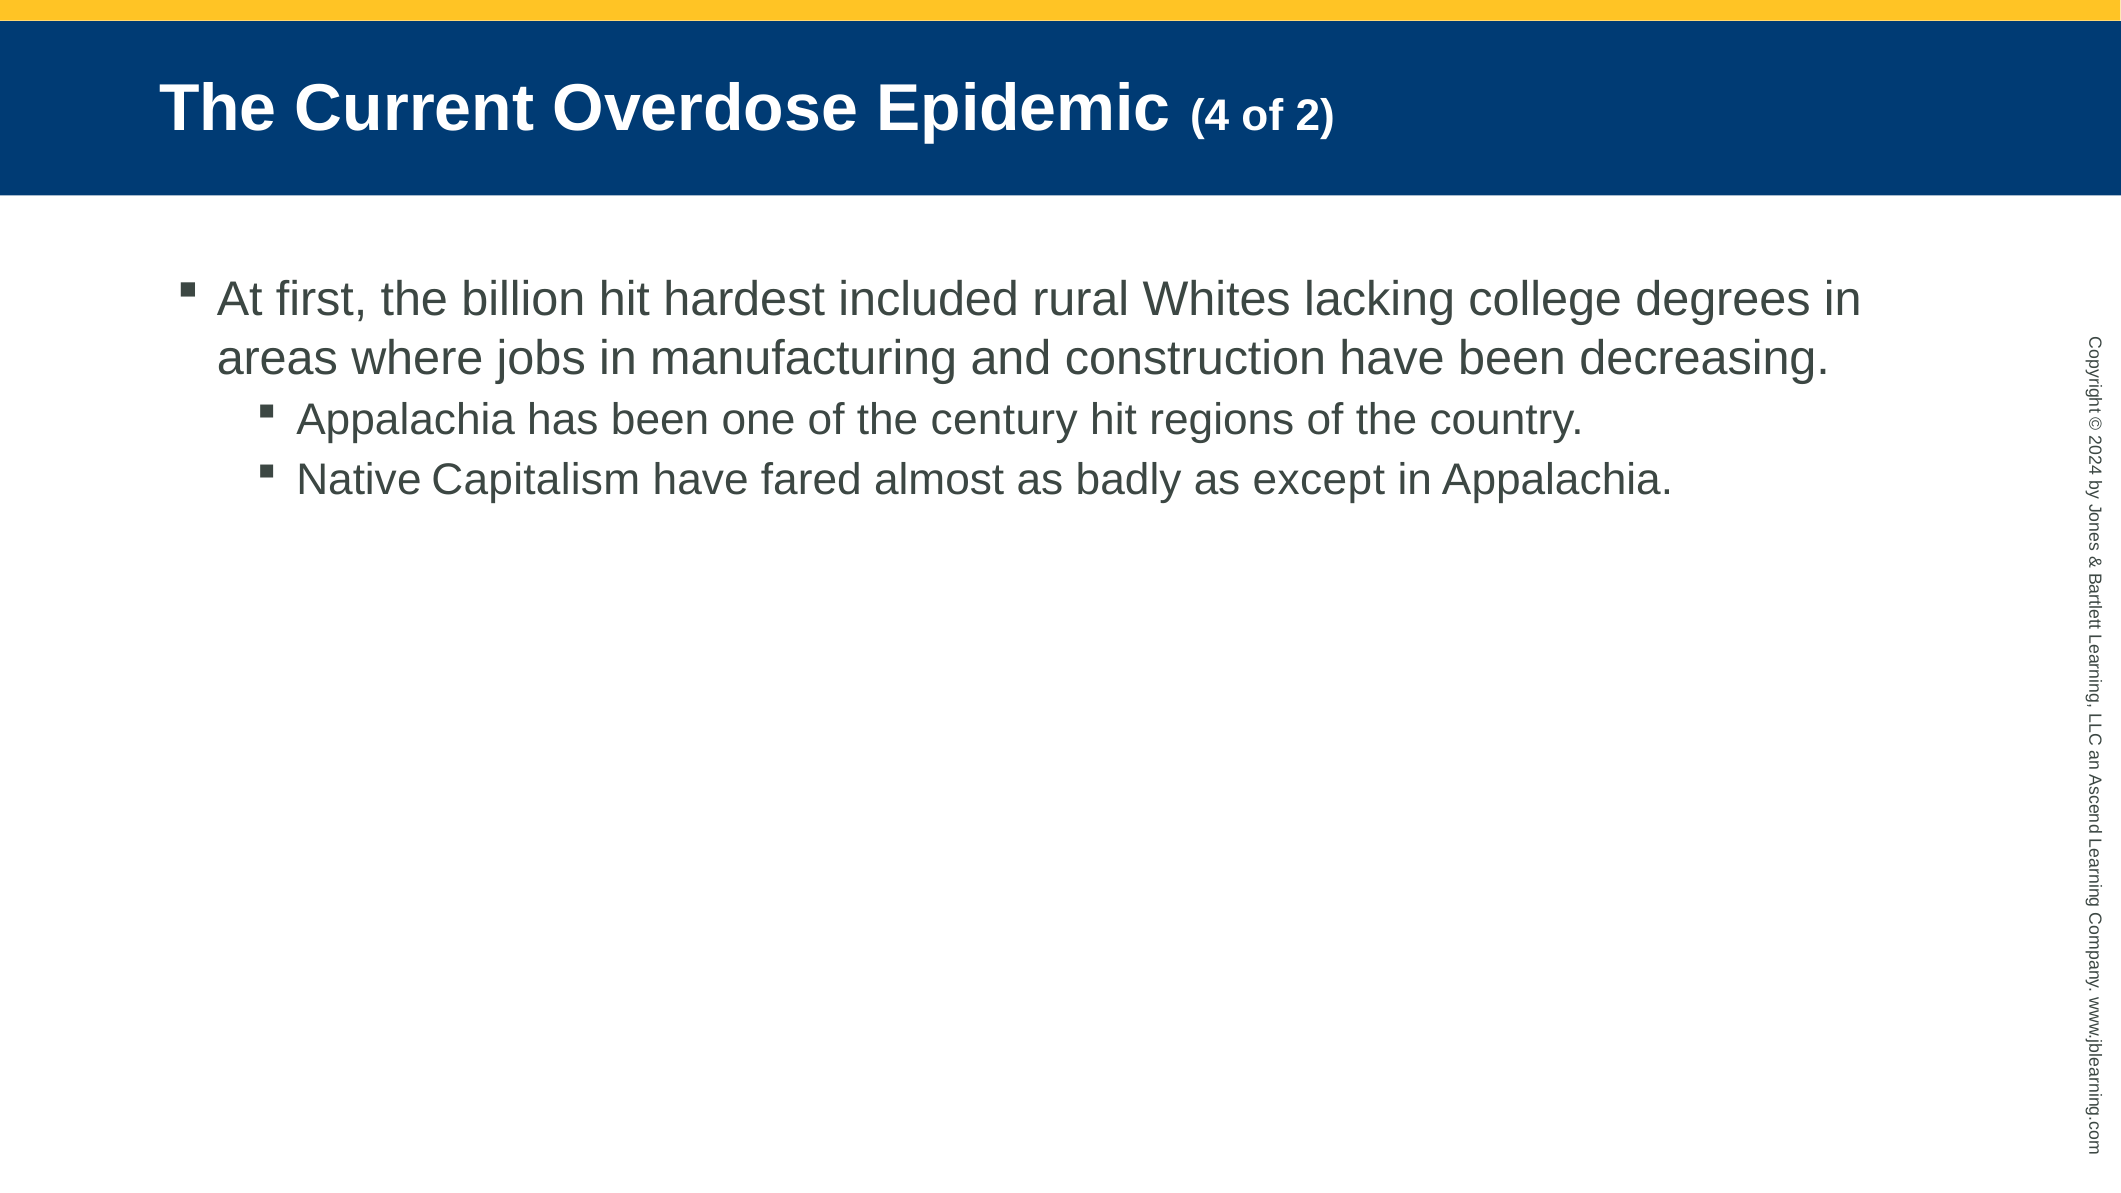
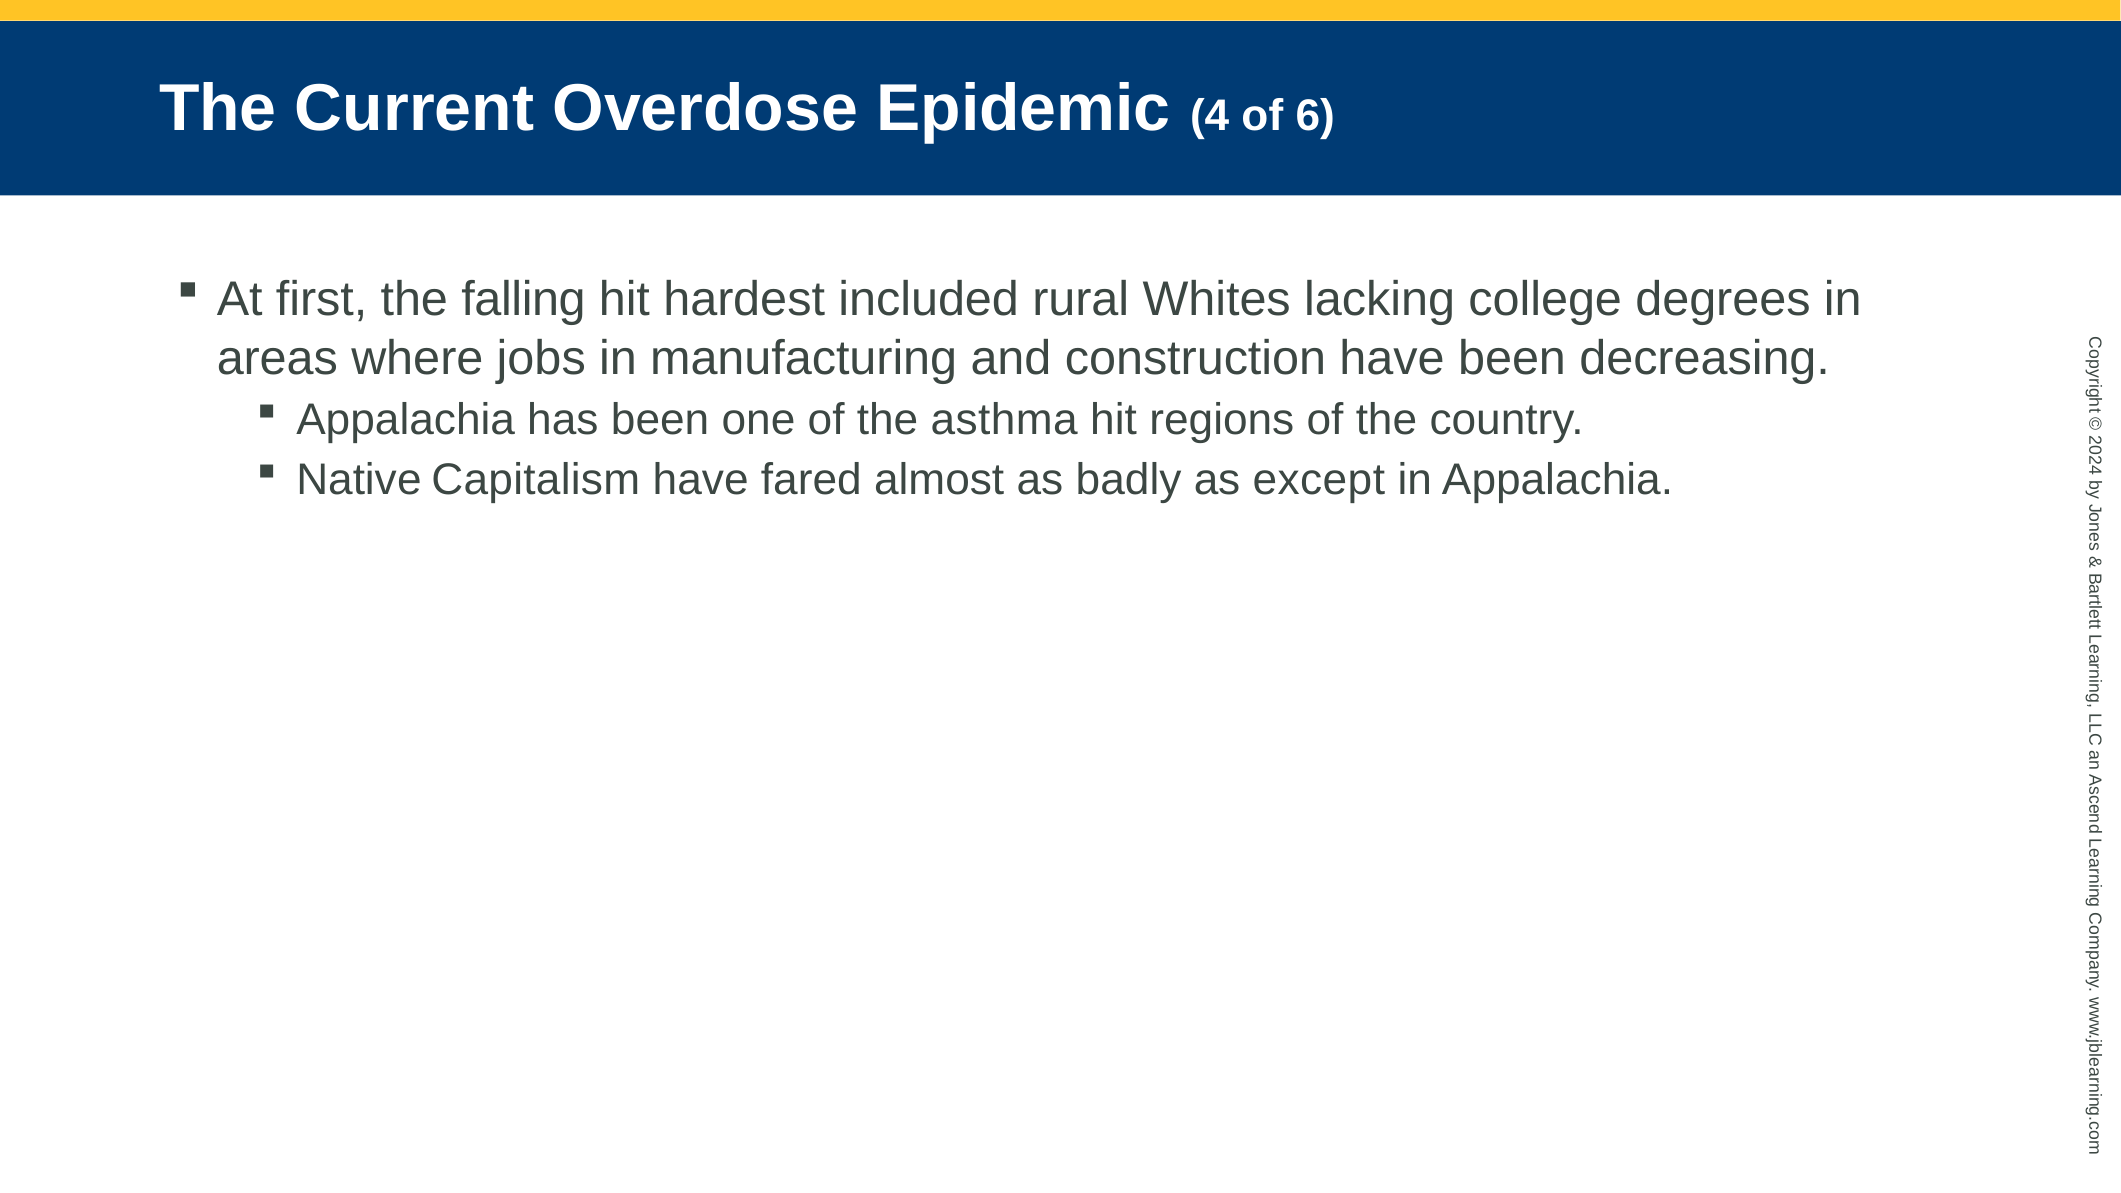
of 2: 2 -> 6 (1315, 116)
billion: billion -> falling (524, 300)
century: century -> asthma (1004, 420)
